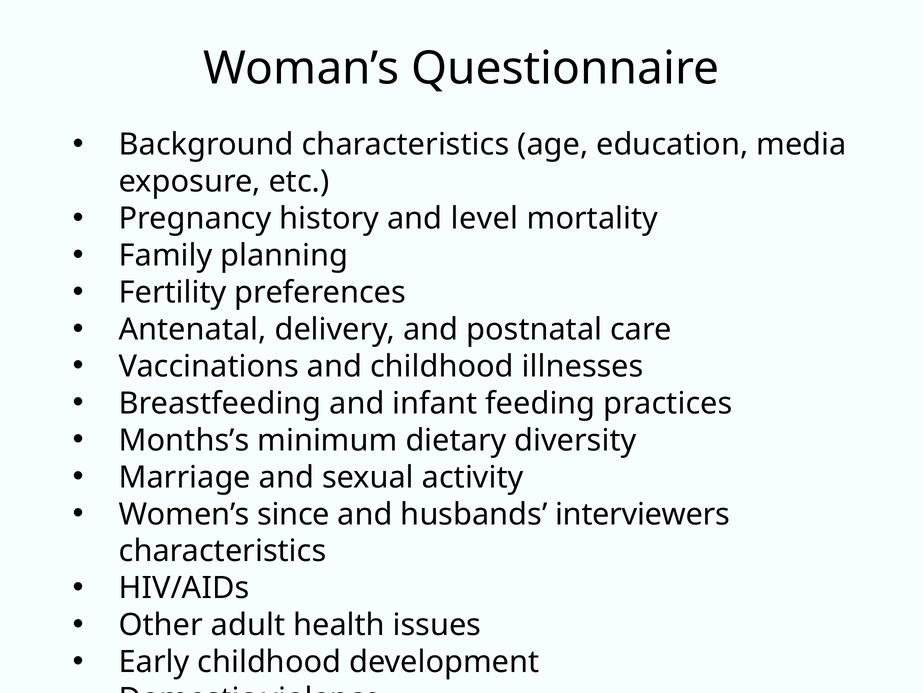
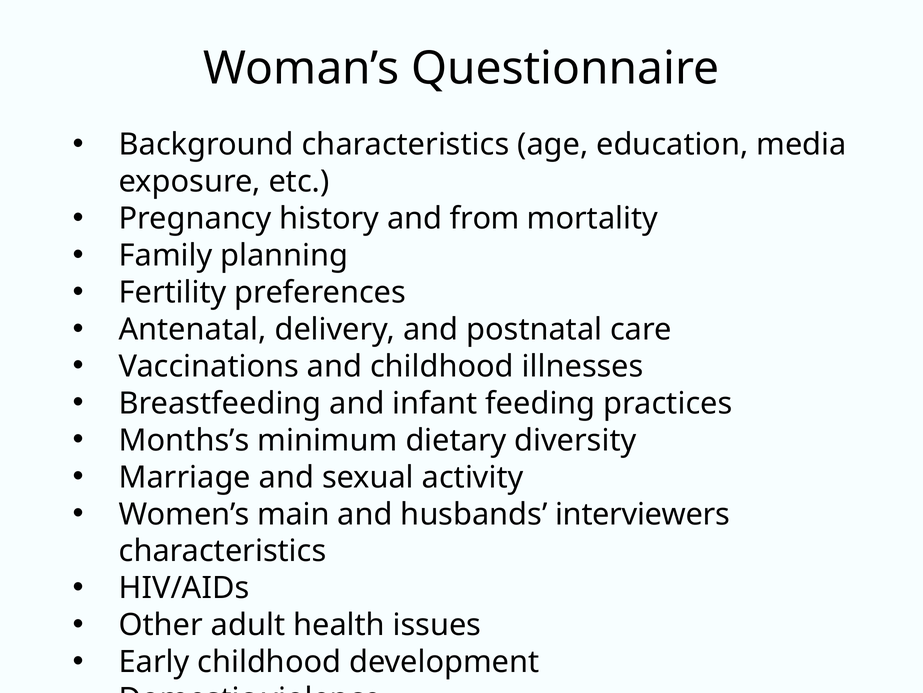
level: level -> from (485, 218)
since: since -> main (294, 514)
